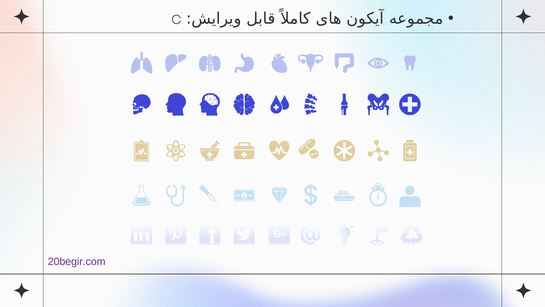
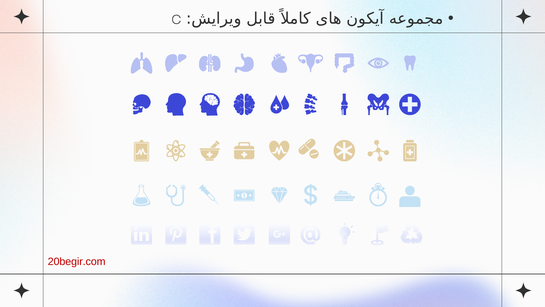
20begir.com colour: purple -> red (77, 261)
